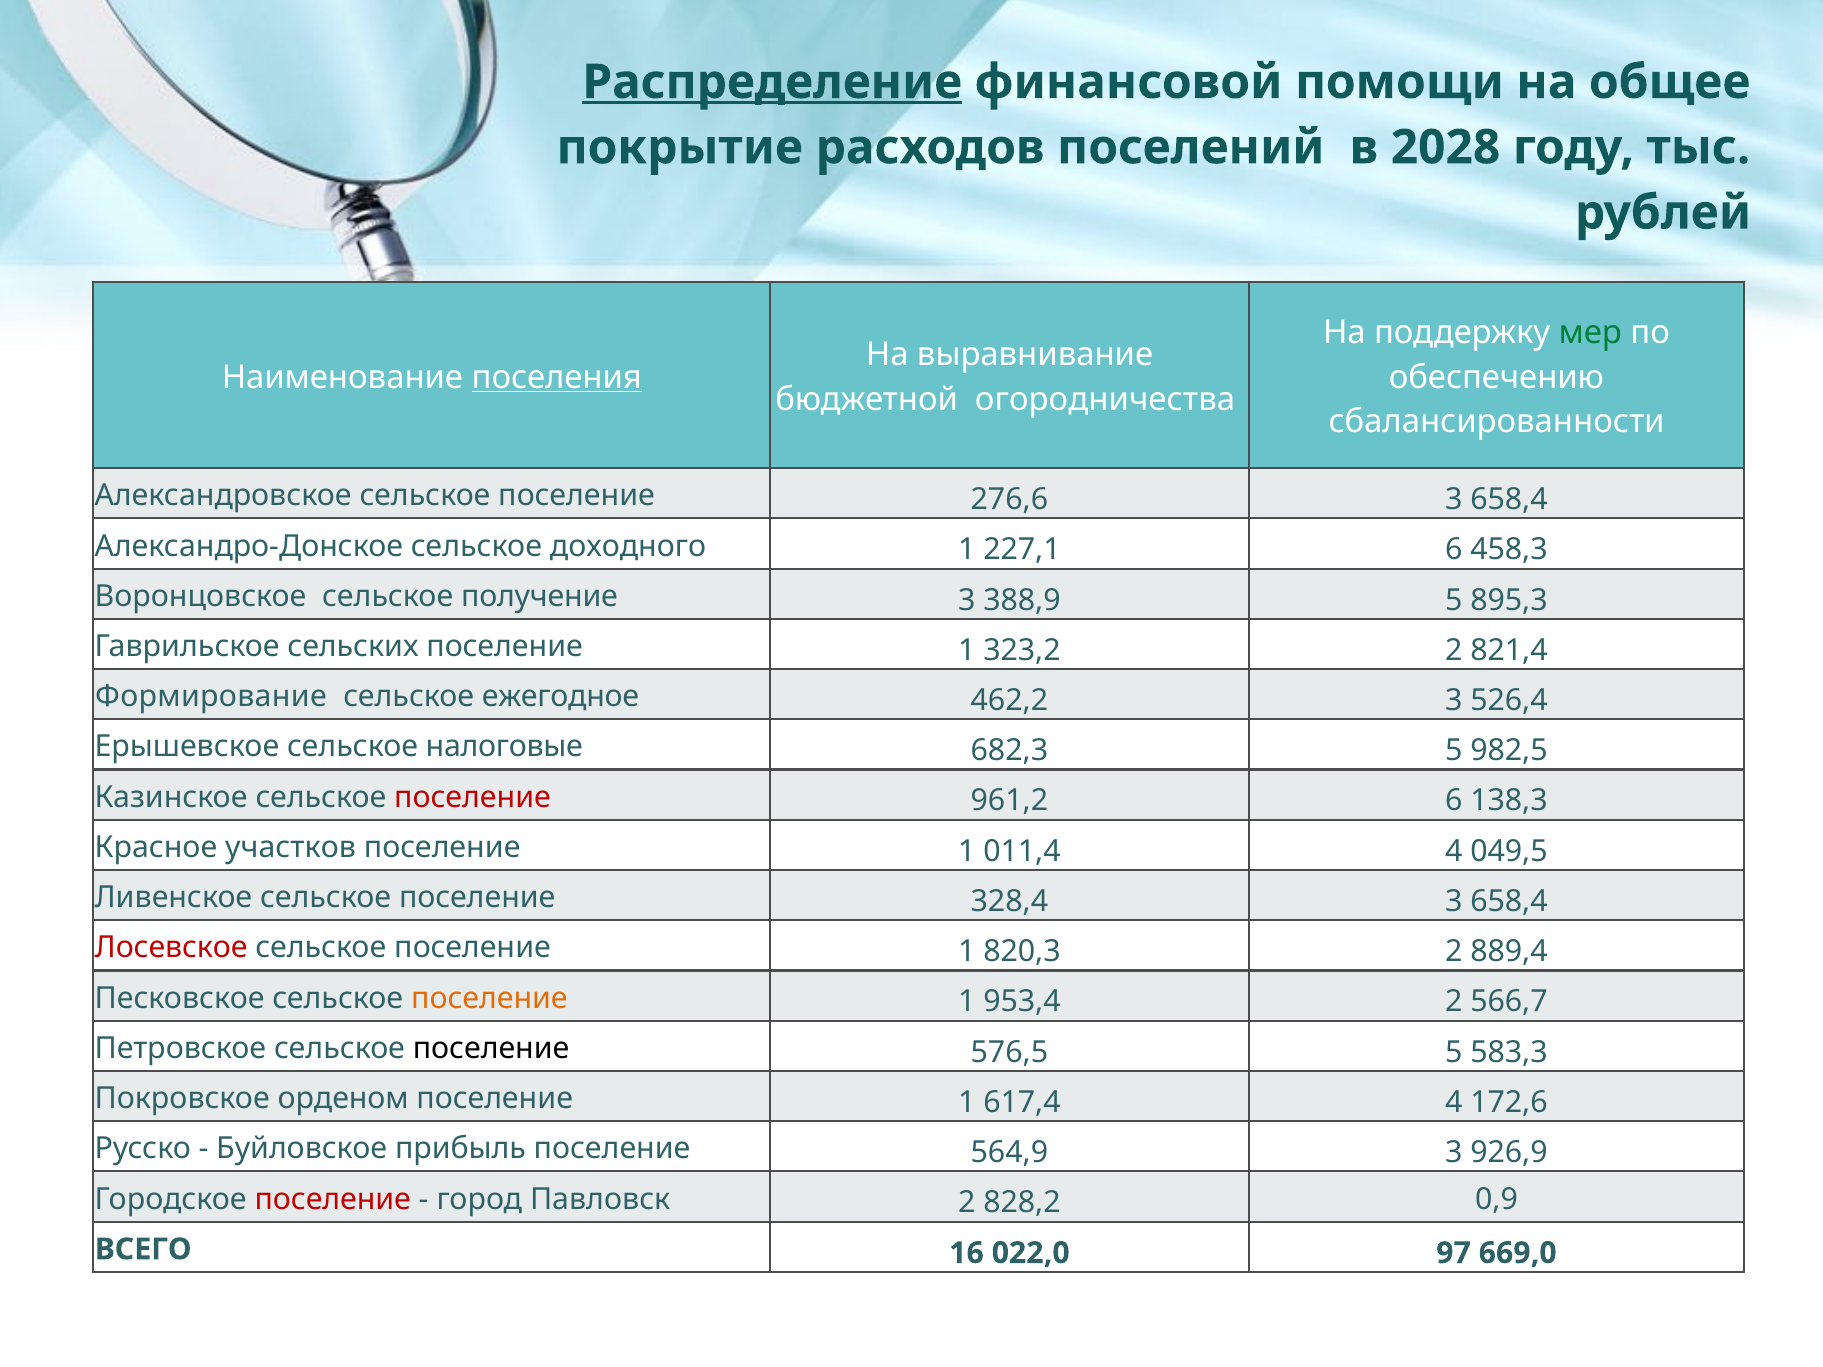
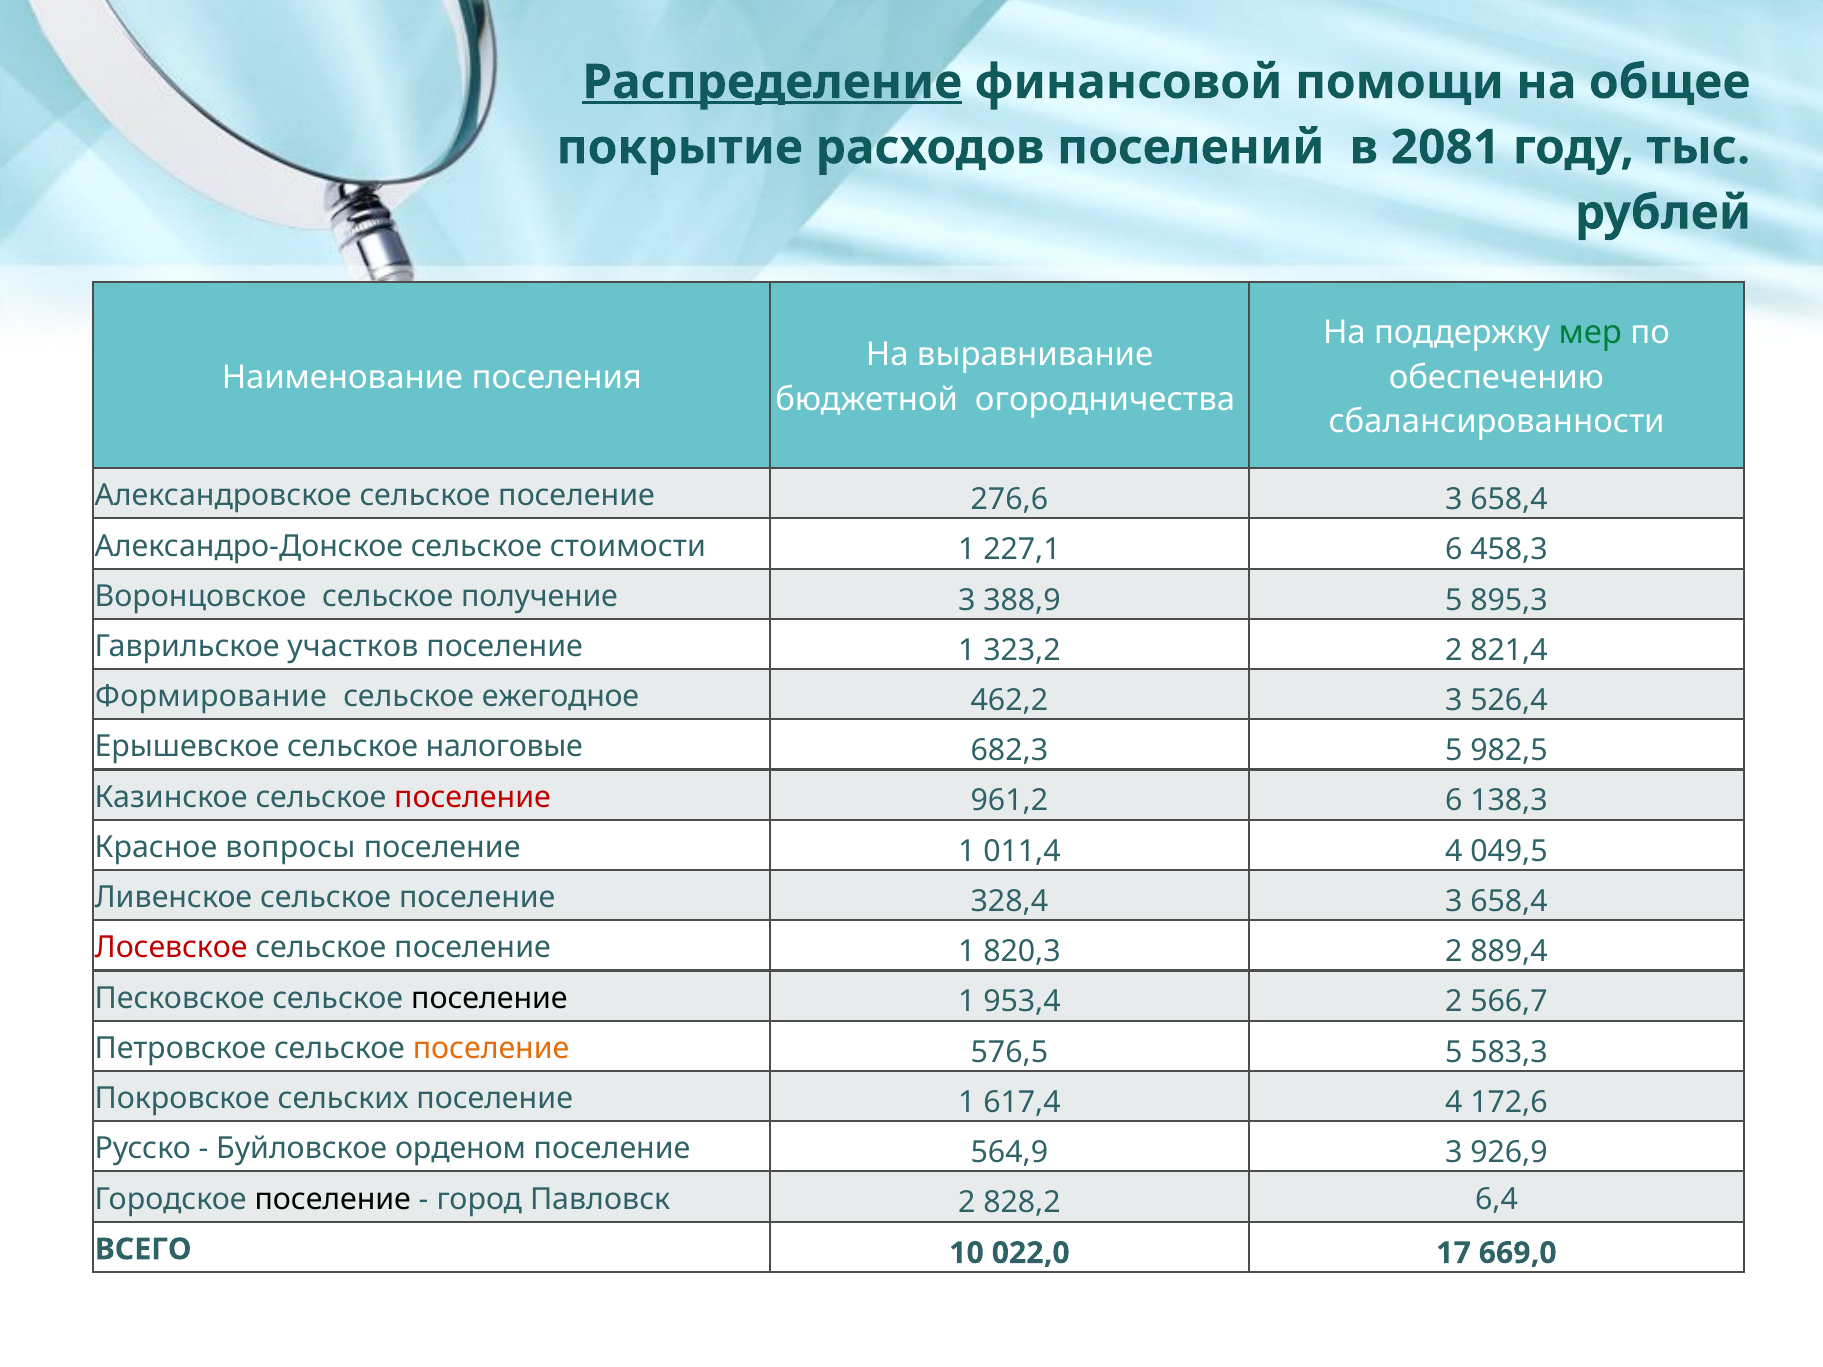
2028: 2028 -> 2081 (1445, 147)
поселения underline: present -> none (557, 377)
доходного: доходного -> стоимости (628, 546)
сельских: сельских -> участков (353, 647)
участков: участков -> вопросы (290, 848)
поселение colour: orange -> black (489, 998)
поселение colour: black -> orange (491, 1049)
орденом: орденом -> сельских (343, 1099)
прибыль: прибыль -> орденом (461, 1149)
поселение colour: red -> black (333, 1199)
0,9: 0,9 -> 6,4 (1496, 1199)
16: 16 -> 10 (967, 1253)
97: 97 -> 17 (1453, 1253)
